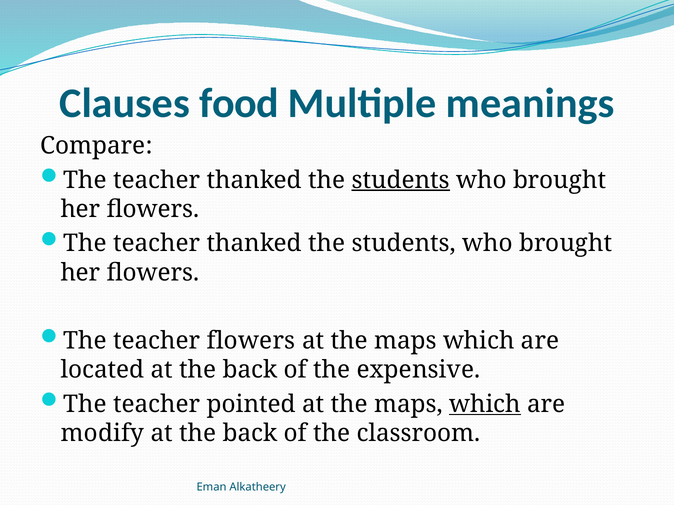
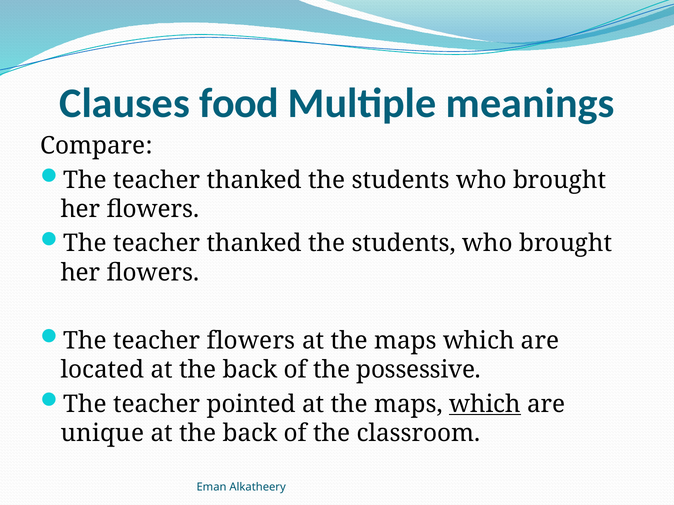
students underline: present -> none (401, 180)
expensive: expensive -> possessive (419, 370)
modify: modify -> unique (102, 434)
